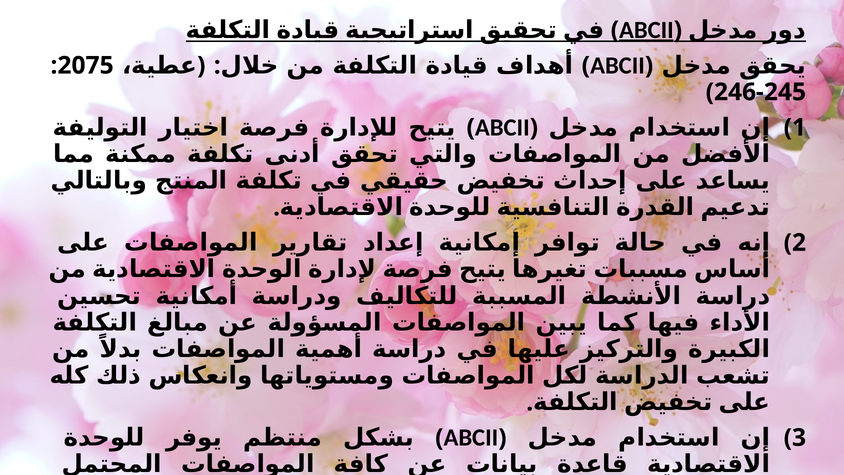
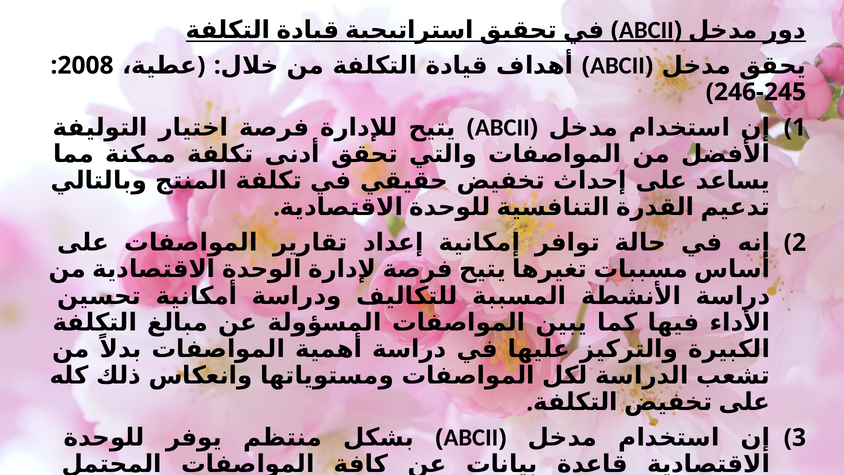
2075: 2075 -> 2008 (86, 65)
